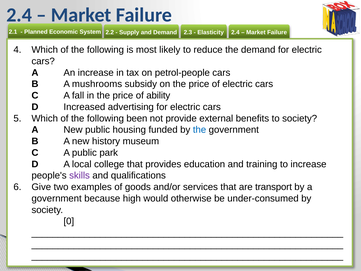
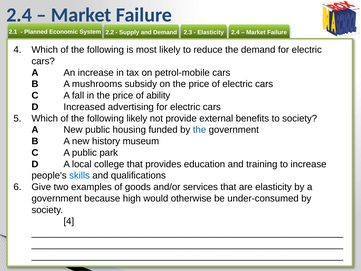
petrol-people: petrol-people -> petrol-mobile (182, 73)
following been: been -> likely (137, 118)
skills colour: purple -> blue (80, 175)
are transport: transport -> elasticity (274, 187)
0: 0 -> 4 (69, 221)
